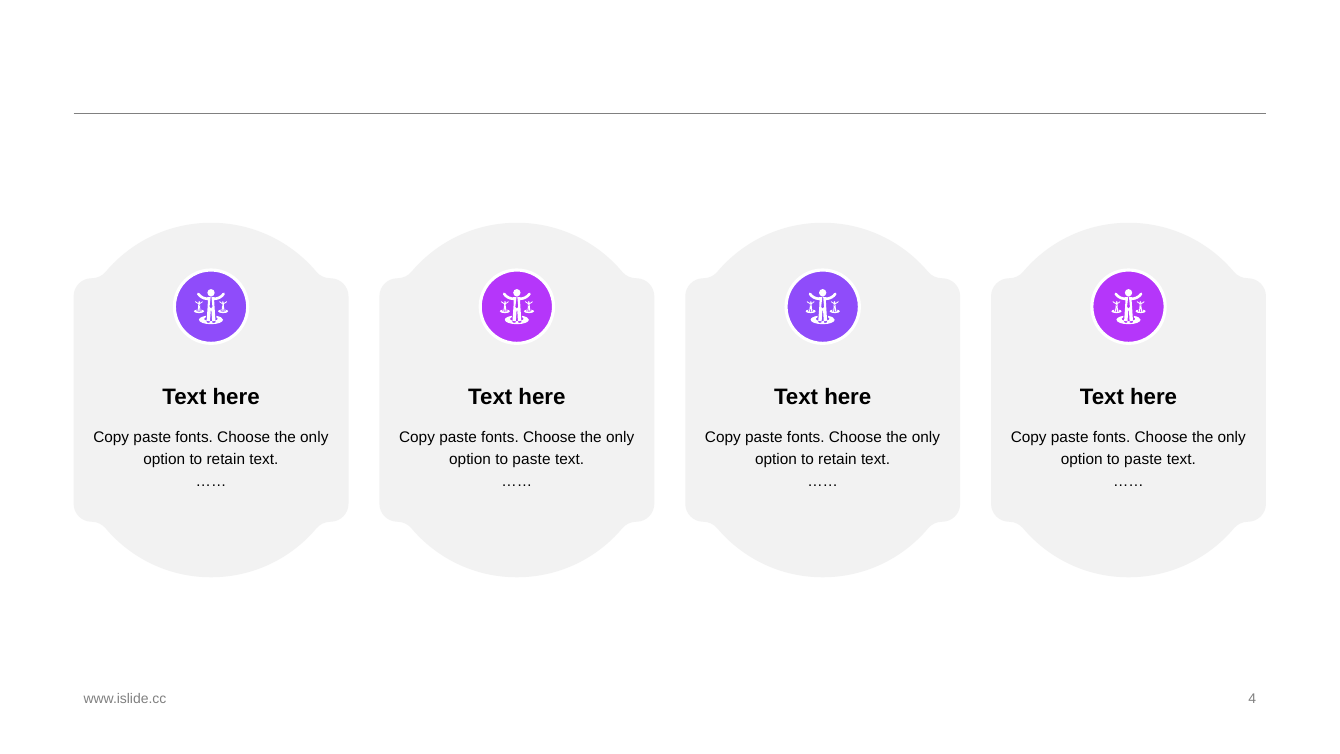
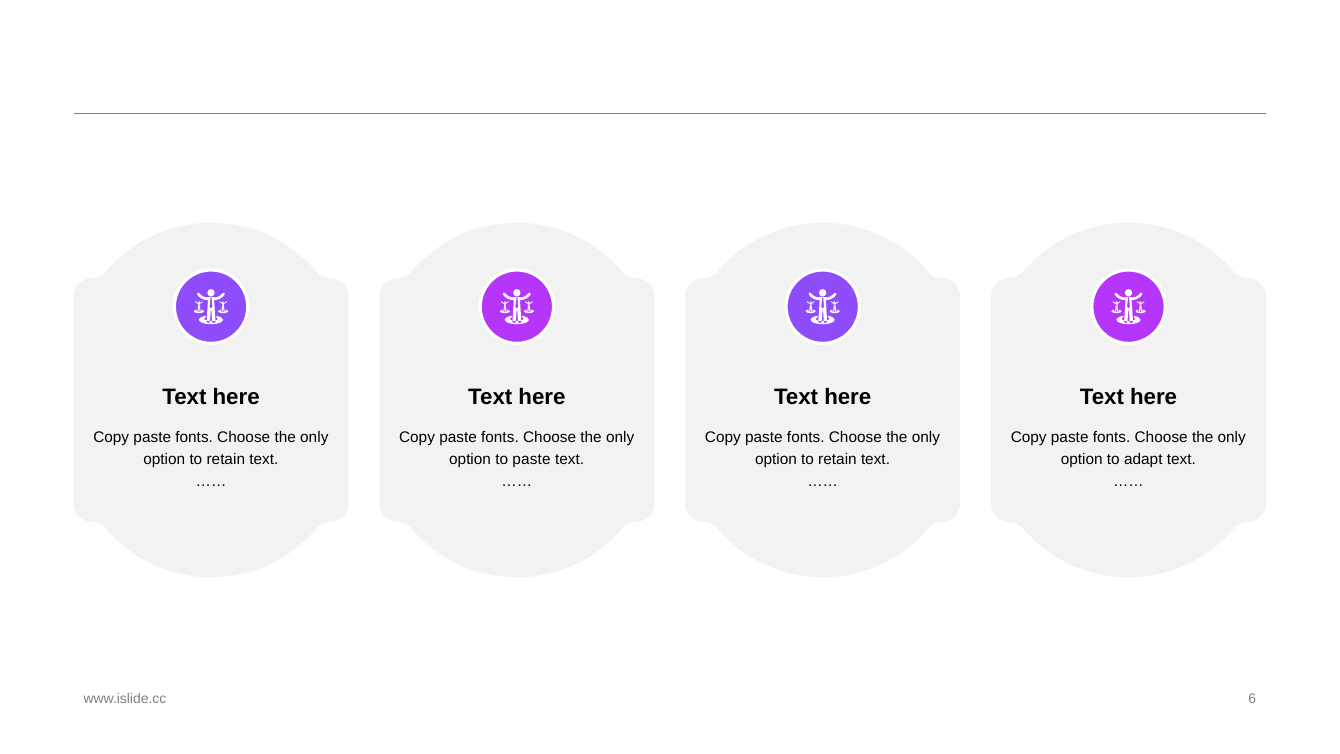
paste: paste -> adapt (1143, 459)
4: 4 -> 6 (1252, 698)
